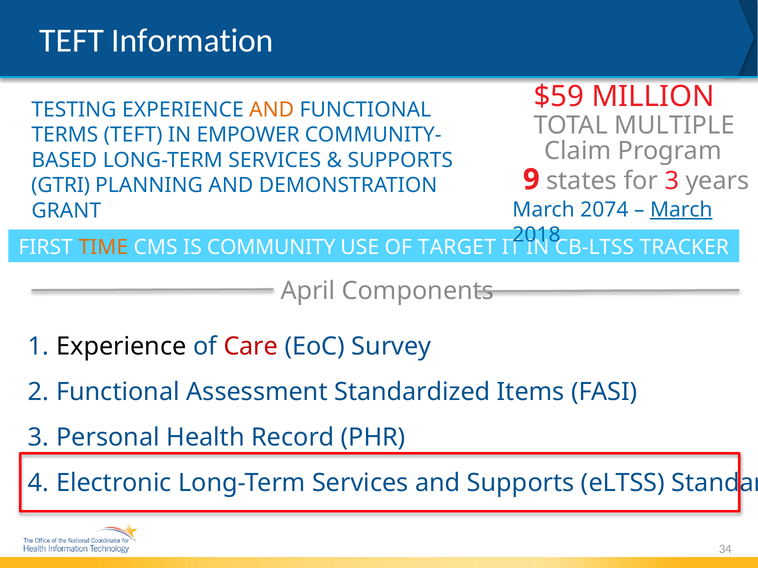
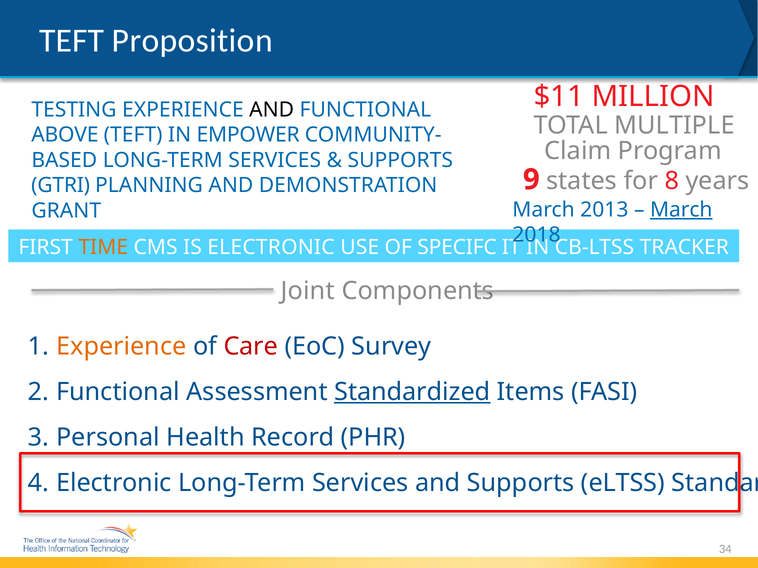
Information: Information -> Proposition (192, 41)
$59: $59 -> $11 (559, 96)
AND colour: orange -> black (272, 110)
TERMS: TERMS -> ABOVE (65, 135)
for 3: 3 -> 8 (672, 181)
2074: 2074 -> 2013 (604, 210)
IS COMMUNITY: COMMUNITY -> ELECTRONIC (271, 248)
TARGET: TARGET -> SPECIFC (457, 248)
April: April -> Joint (308, 291)
Experience colour: black -> orange (121, 347)
Standardized underline: none -> present (412, 392)
